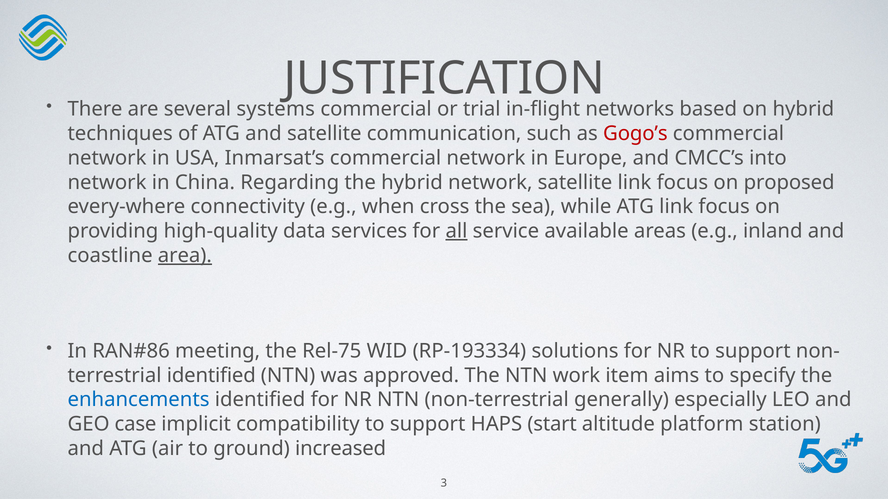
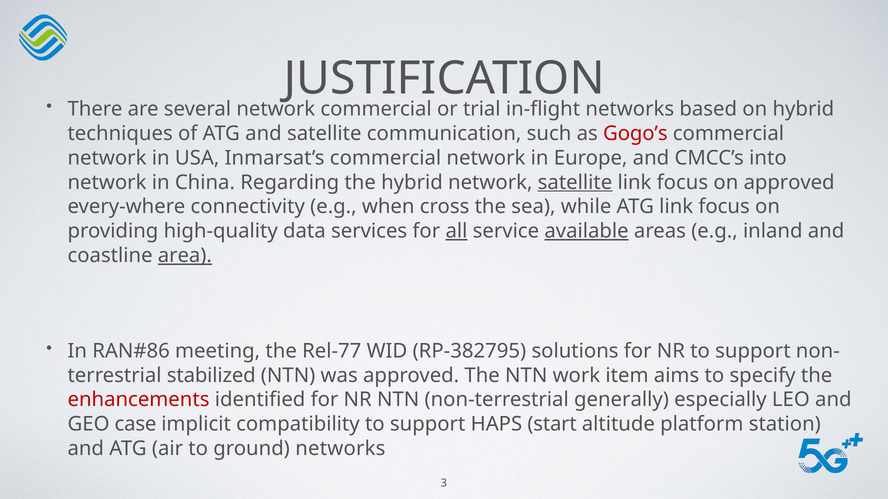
several systems: systems -> network (276, 109)
satellite underline: none -> present (575, 182)
on proposed: proposed -> approved (789, 182)
available underline: none -> present (587, 231)
Rel-75: Rel-75 -> Rel-77 (332, 351)
RP-193334: RP-193334 -> RP-382795 (469, 351)
identified: identified -> stabilized (211, 376)
enhancements colour: blue -> red (139, 400)
ground increased: increased -> networks (340, 449)
